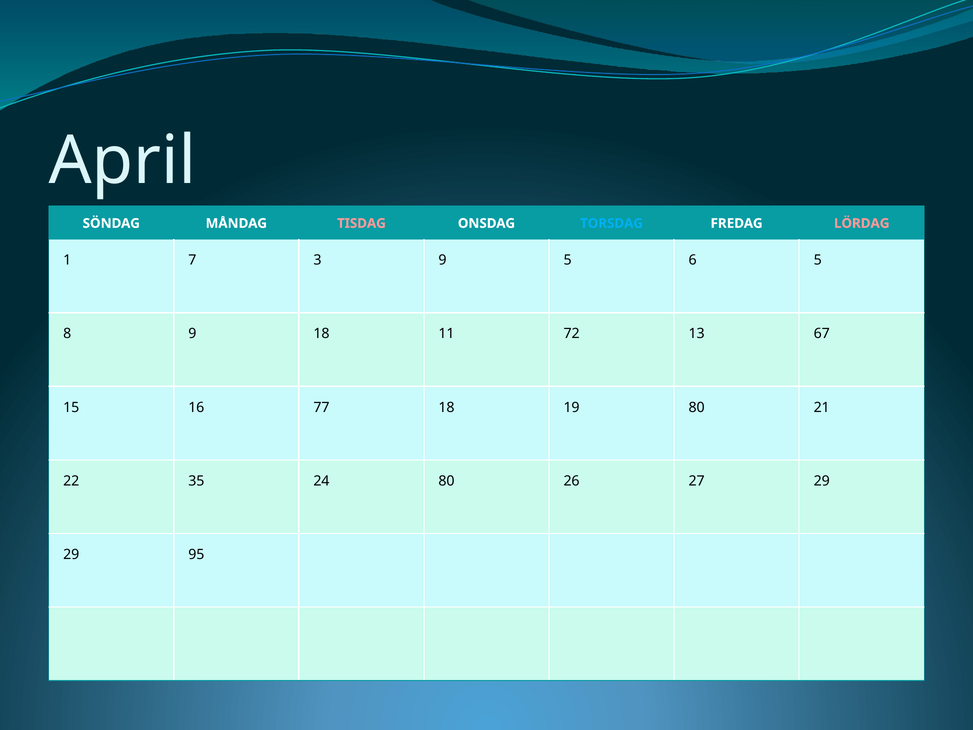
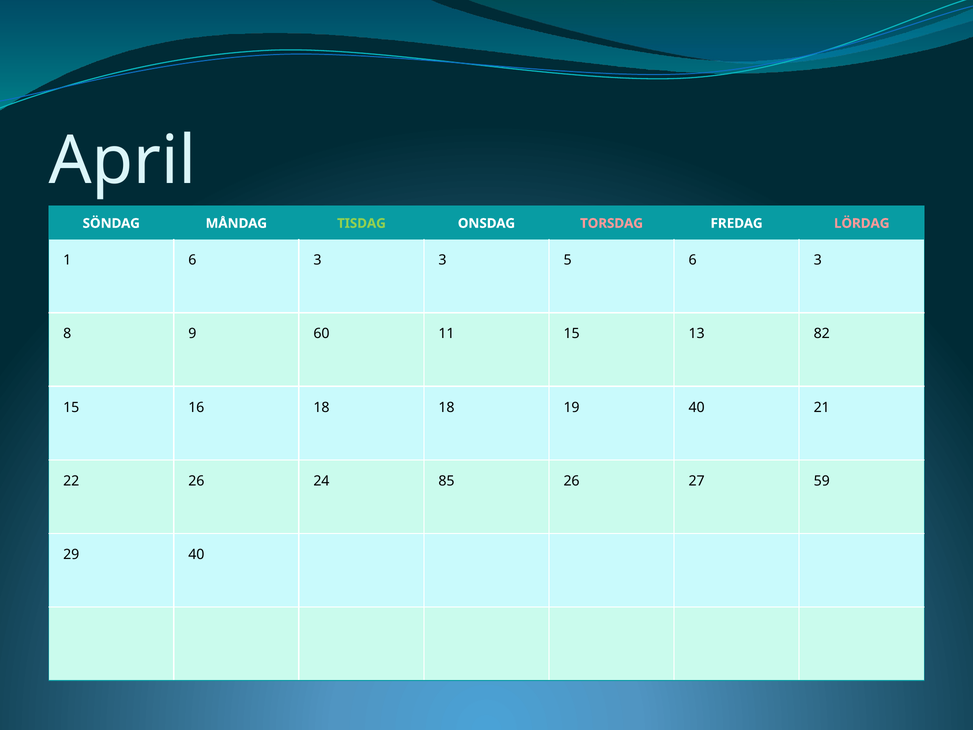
TISDAG colour: pink -> light green (361, 223)
TORSDAG colour: light blue -> pink (612, 223)
1 7: 7 -> 6 (192, 260)
3 9: 9 -> 3 (443, 260)
5 6 5: 5 -> 3 (818, 260)
9 18: 18 -> 60 (321, 334)
11 72: 72 -> 15 (572, 334)
67: 67 -> 82 (822, 334)
16 77: 77 -> 18 (321, 407)
19 80: 80 -> 40 (697, 407)
22 35: 35 -> 26 (196, 481)
24 80: 80 -> 85 (447, 481)
27 29: 29 -> 59 (822, 481)
29 95: 95 -> 40 (196, 554)
